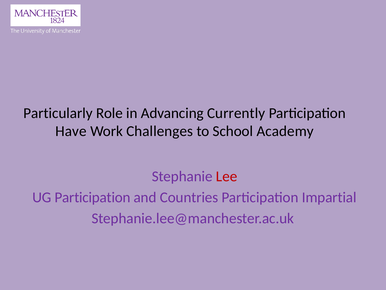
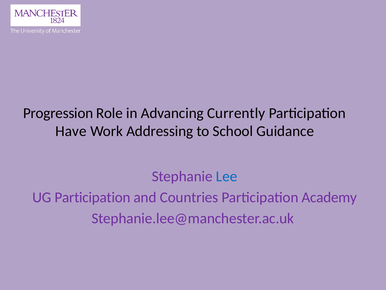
Particularly: Particularly -> Progression (58, 113)
Challenges: Challenges -> Addressing (160, 131)
Academy: Academy -> Guidance (285, 131)
Lee colour: red -> blue (227, 176)
Impartial: Impartial -> Academy (329, 197)
